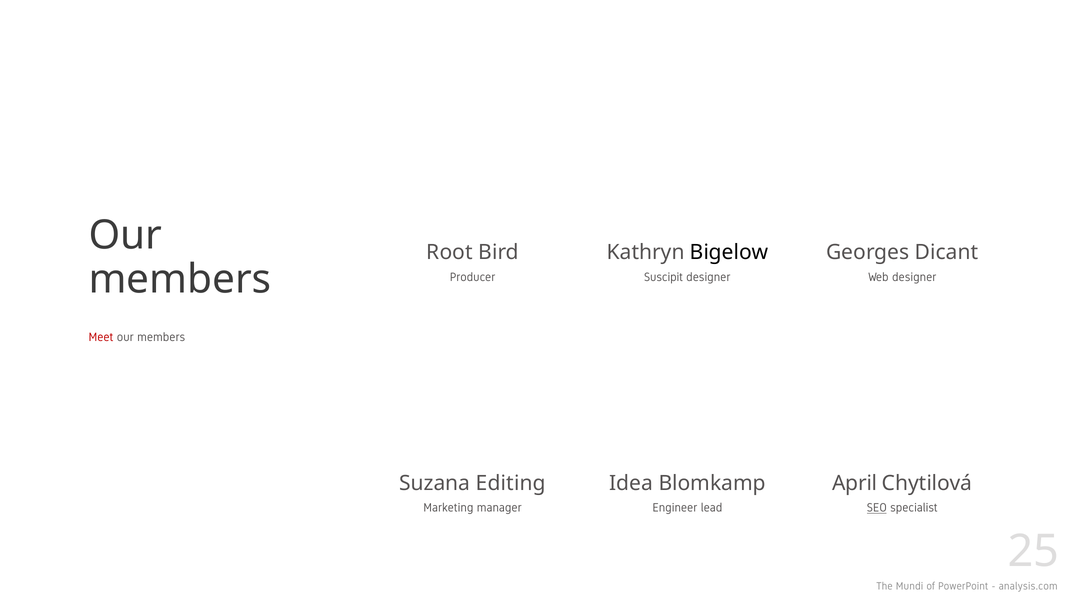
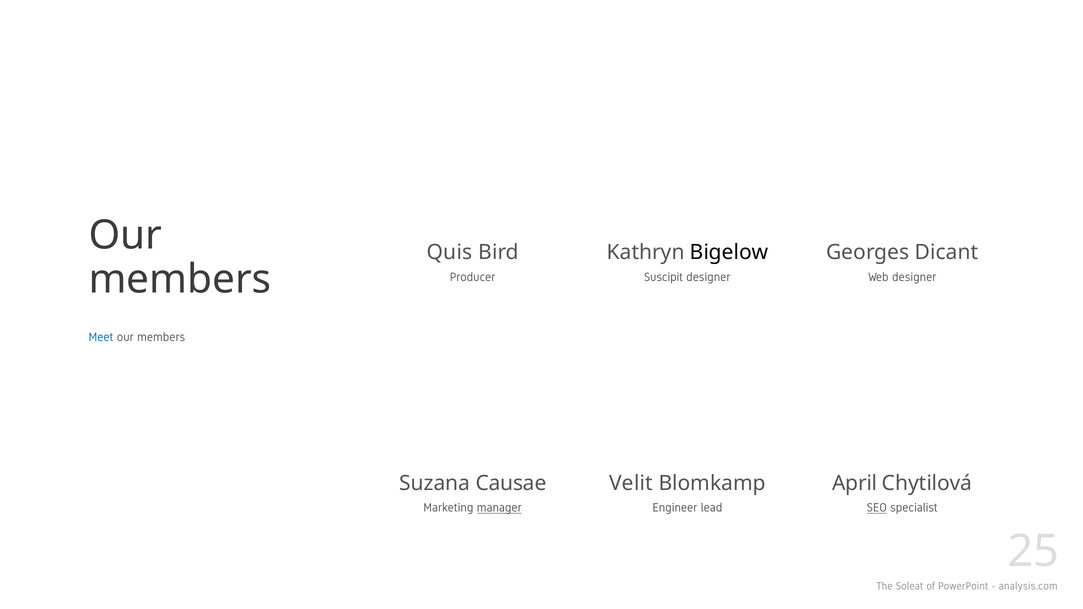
Root: Root -> Quis (450, 253)
Meet colour: red -> blue (101, 337)
Editing: Editing -> Causae (511, 483)
Idea: Idea -> Velit (631, 483)
manager underline: none -> present (499, 508)
Mundi: Mundi -> Soleat (910, 586)
